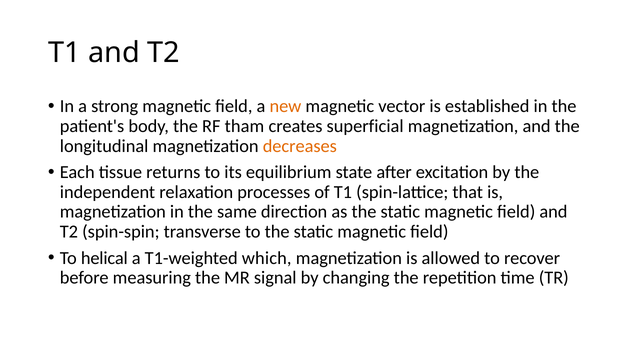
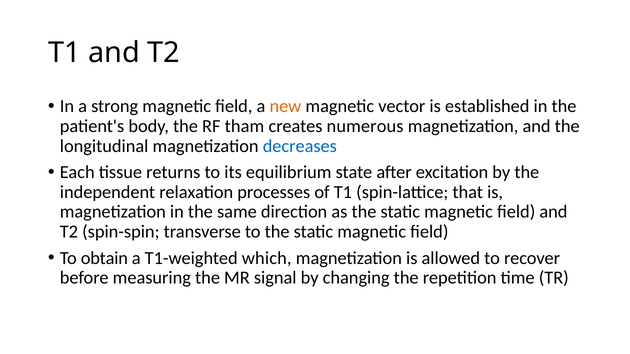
superficial: superficial -> numerous (365, 126)
decreases colour: orange -> blue (300, 146)
helical: helical -> obtain (104, 258)
